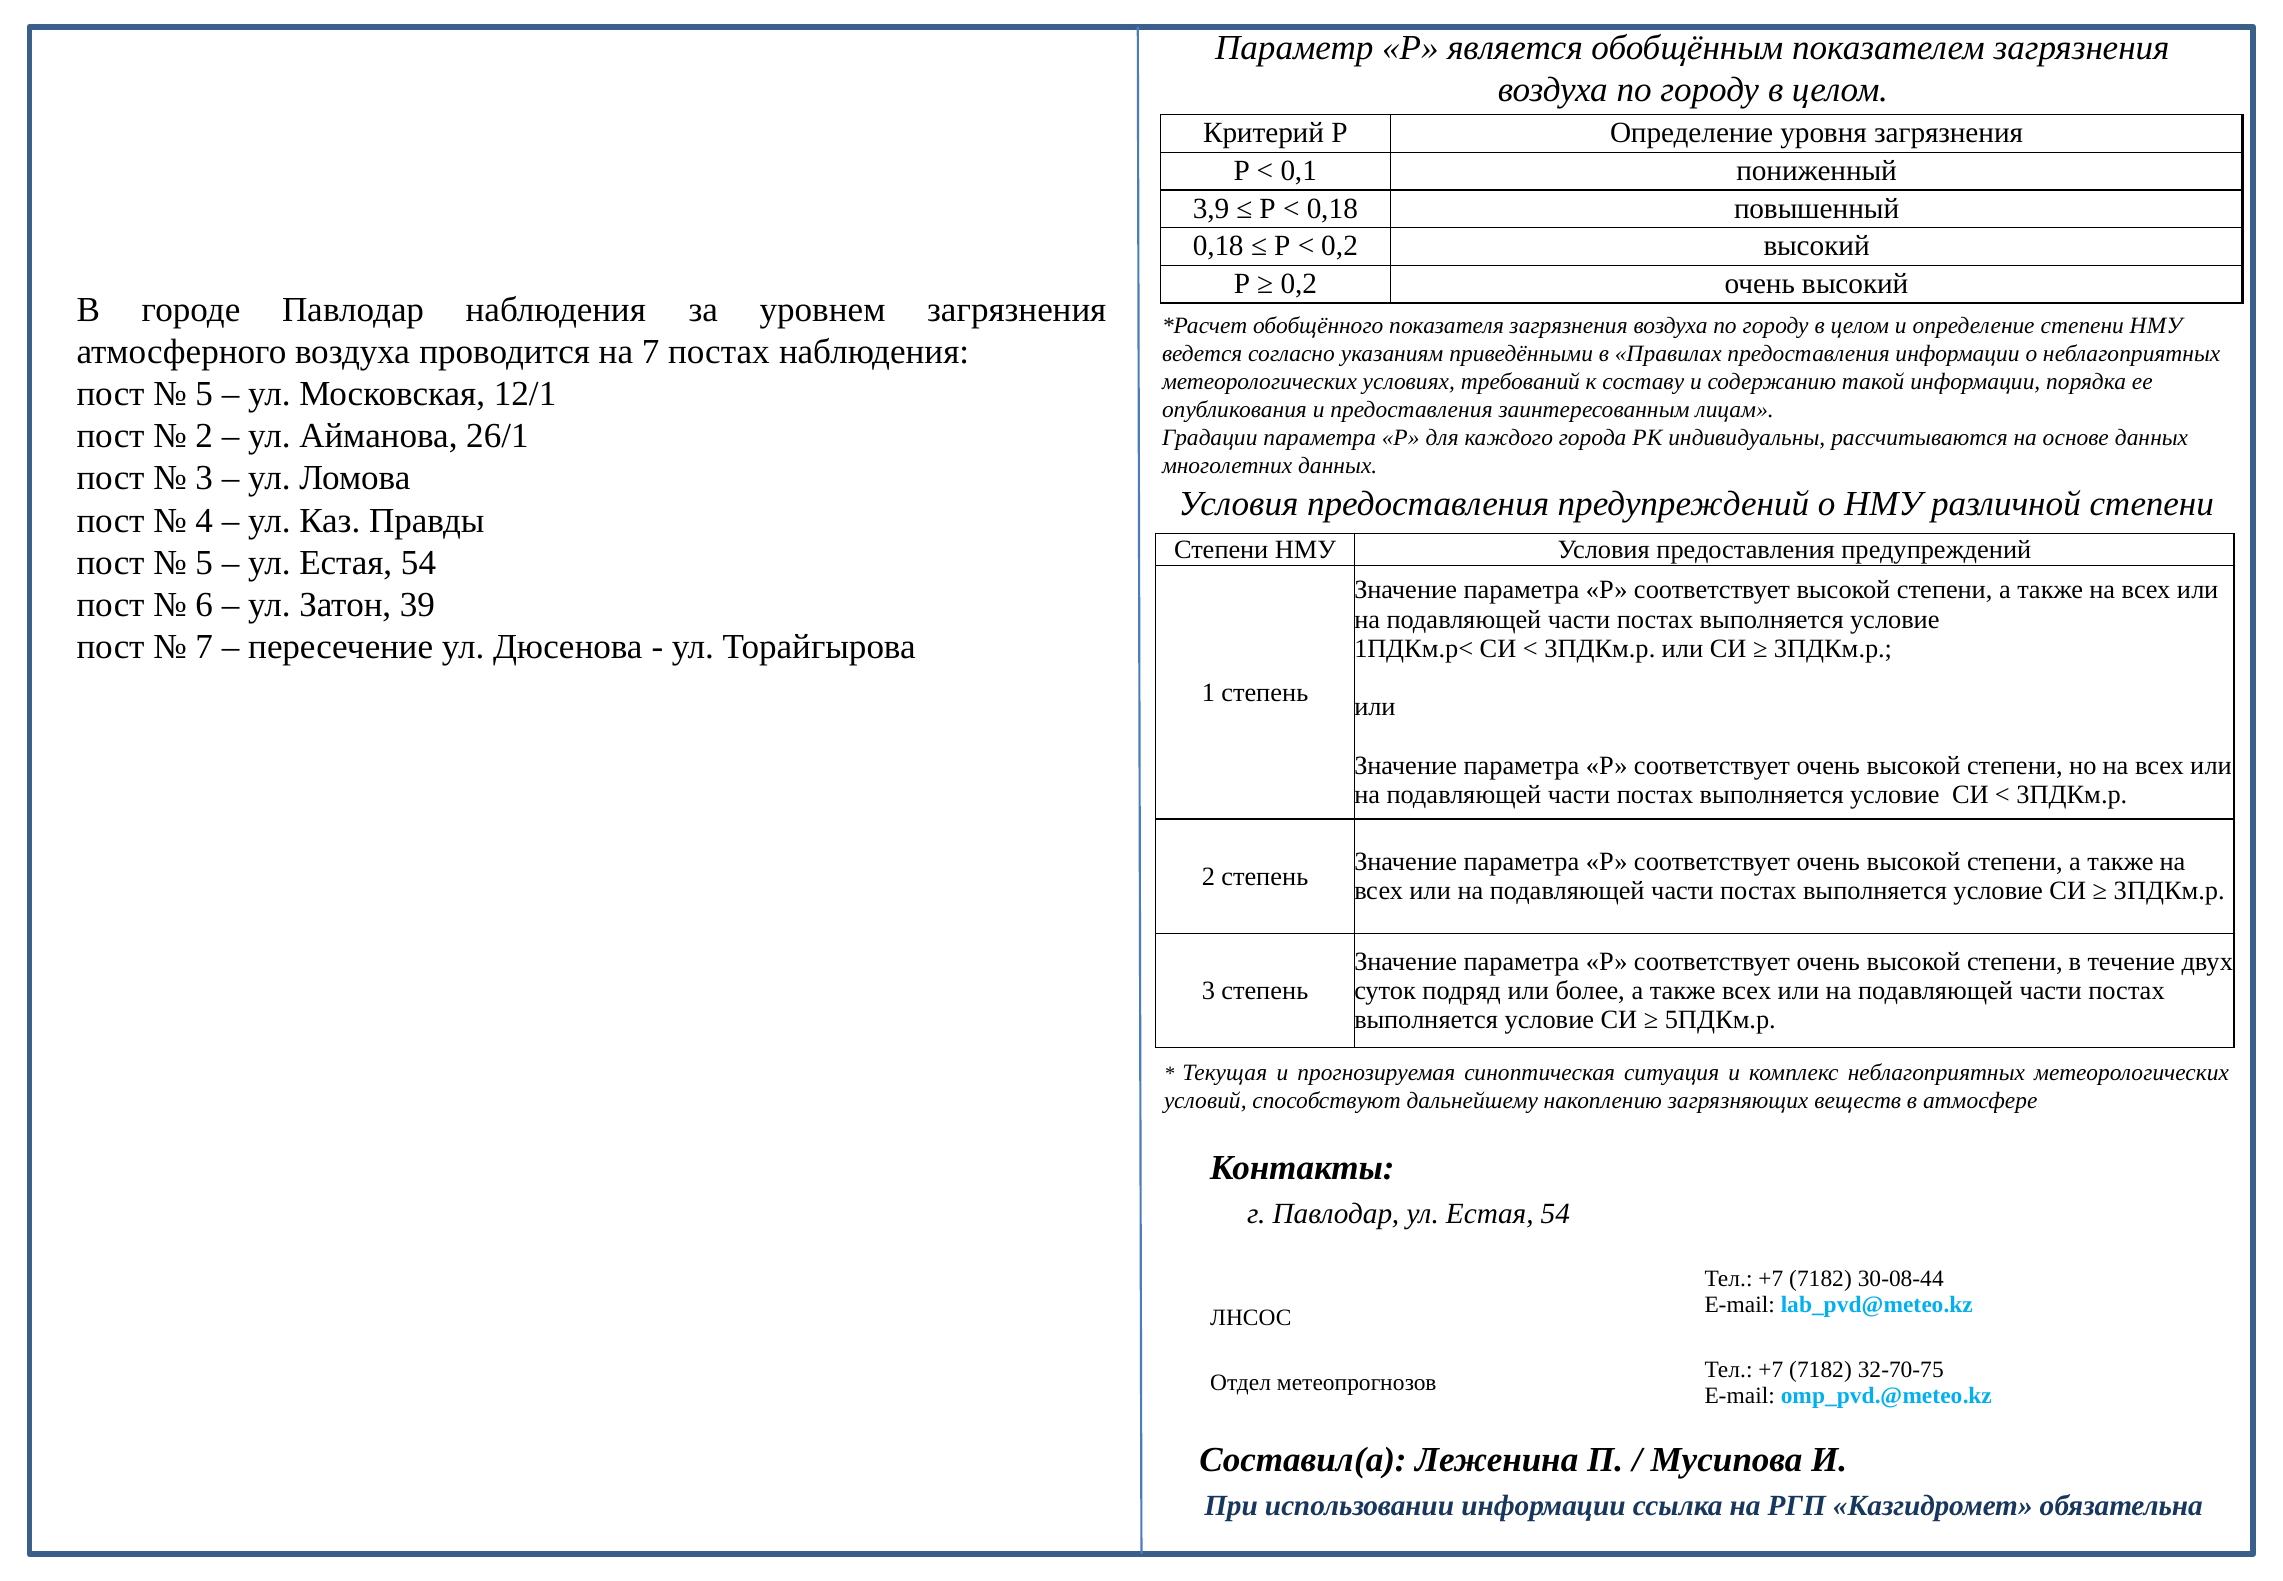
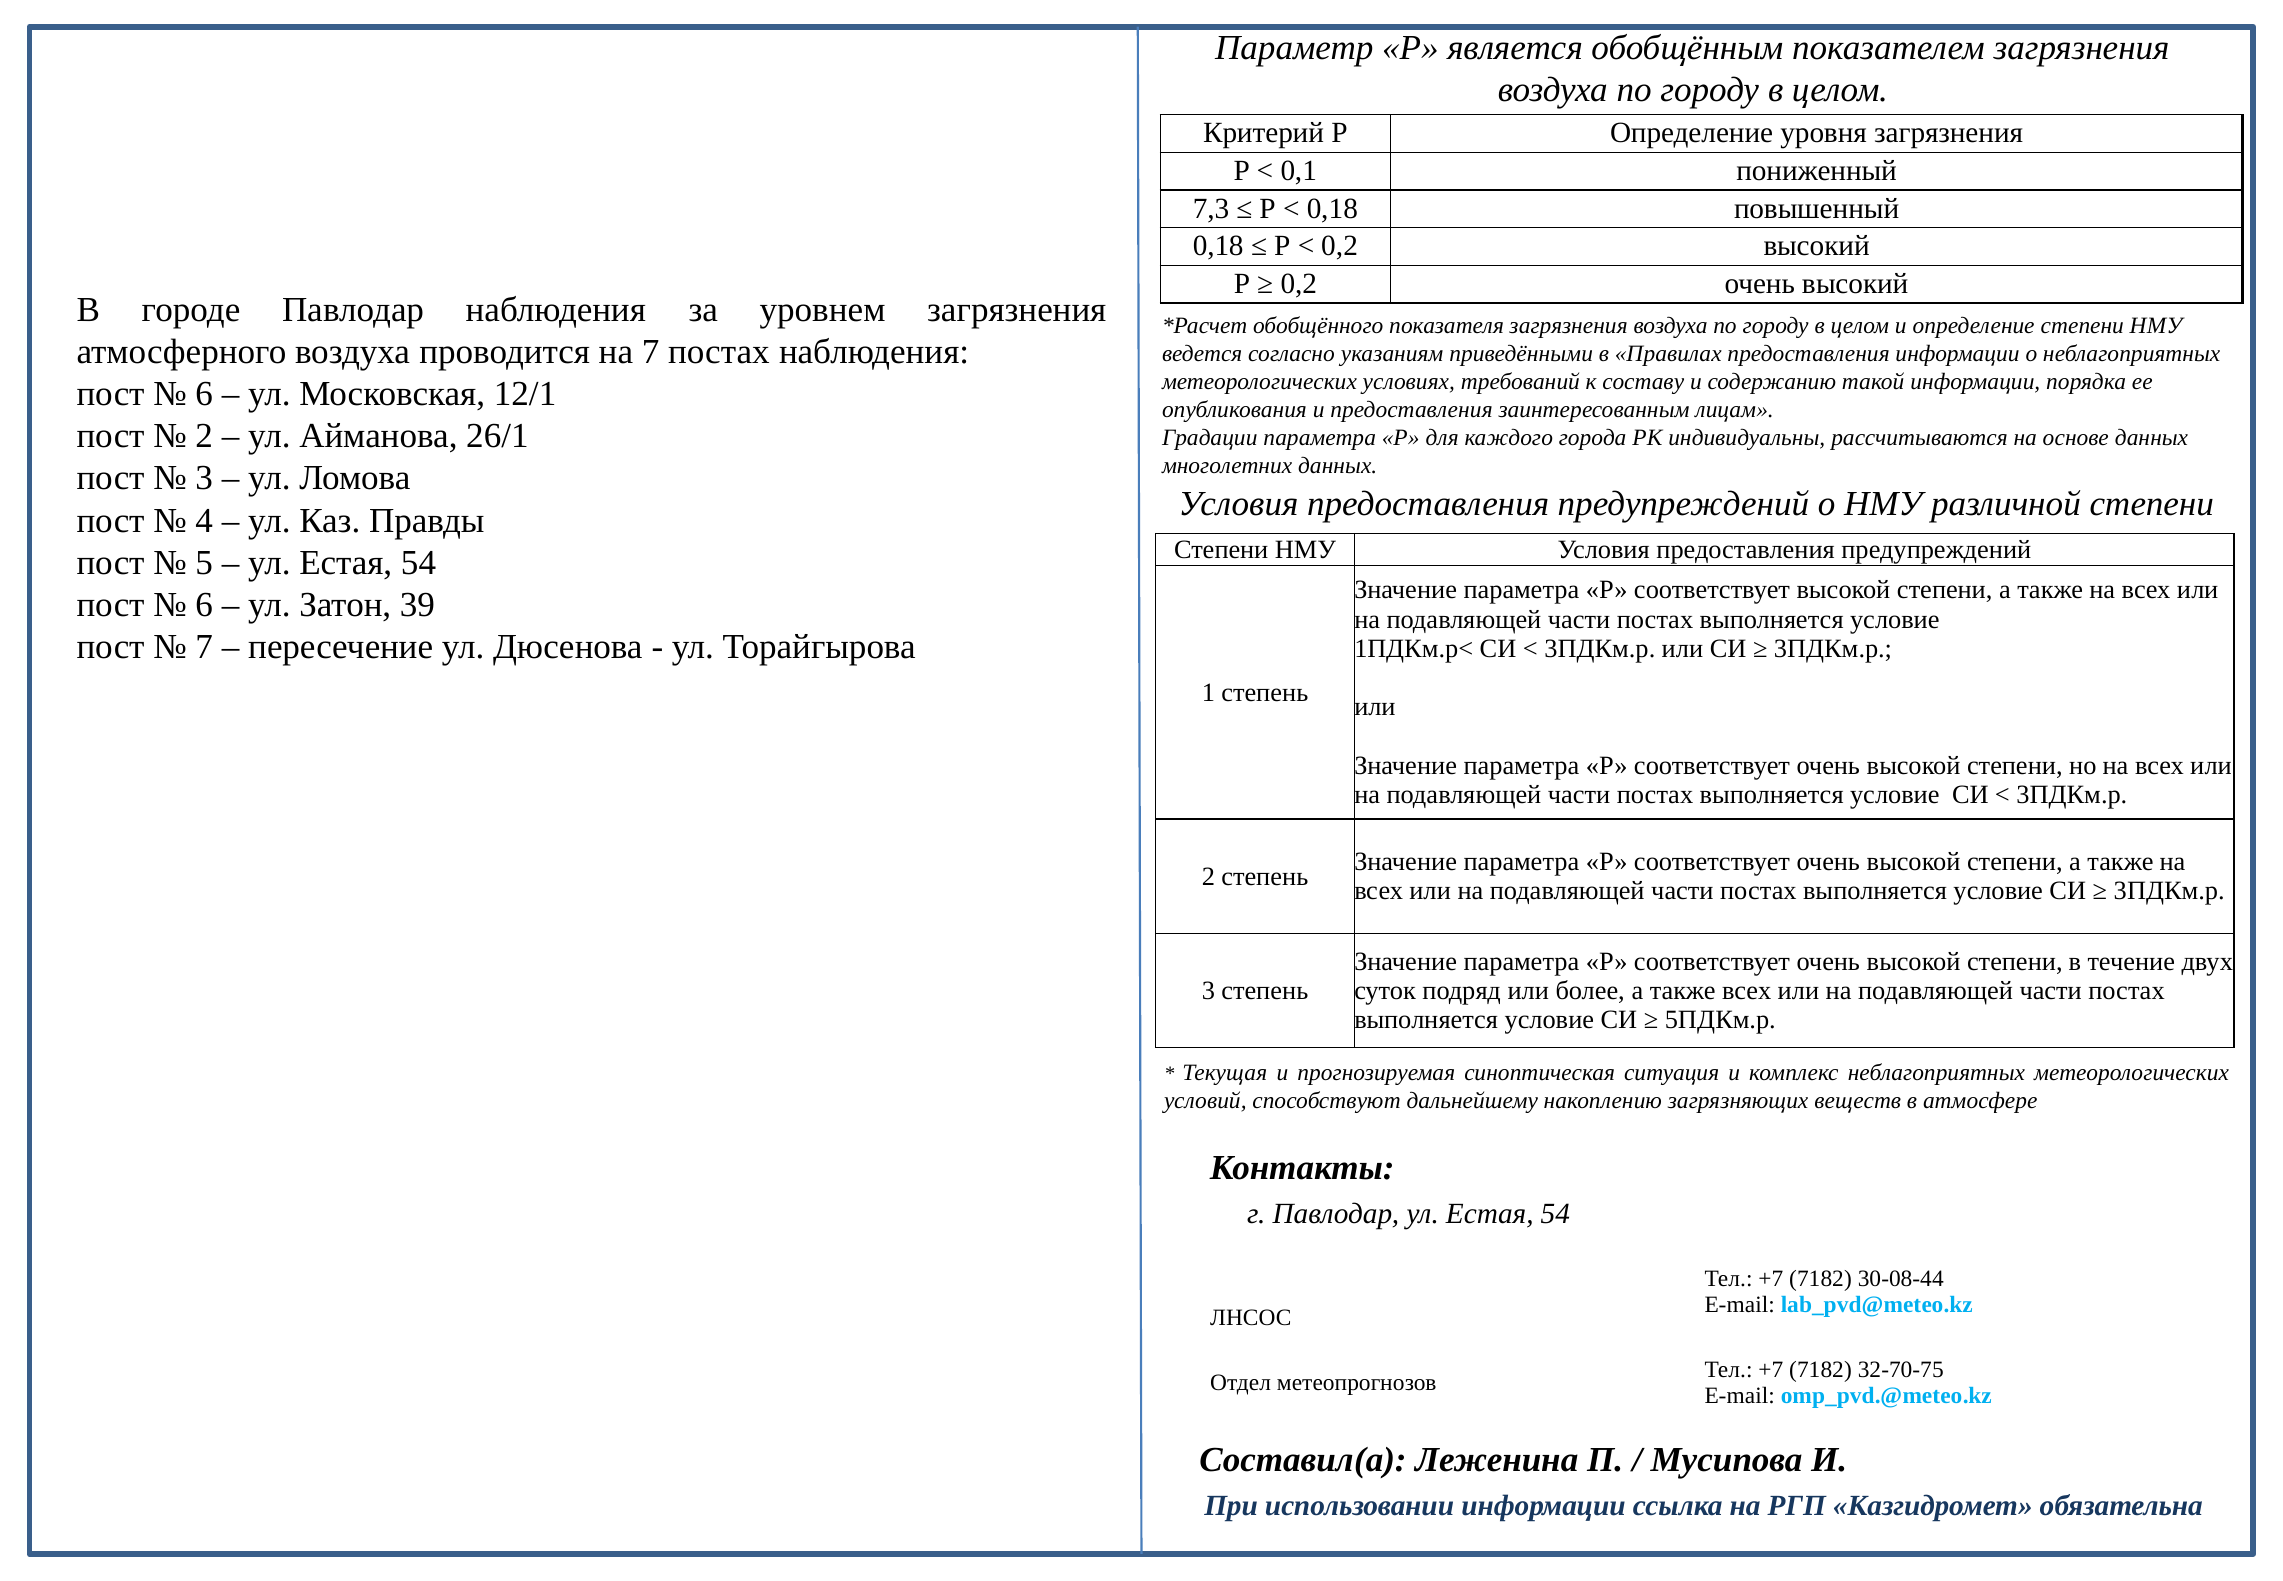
3,9: 3,9 -> 7,3 (1211, 209)
5: 5 -> 6 (204, 394)
